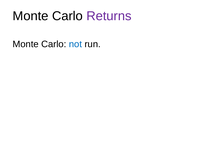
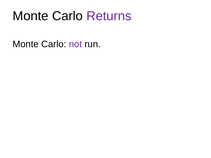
not colour: blue -> purple (75, 44)
